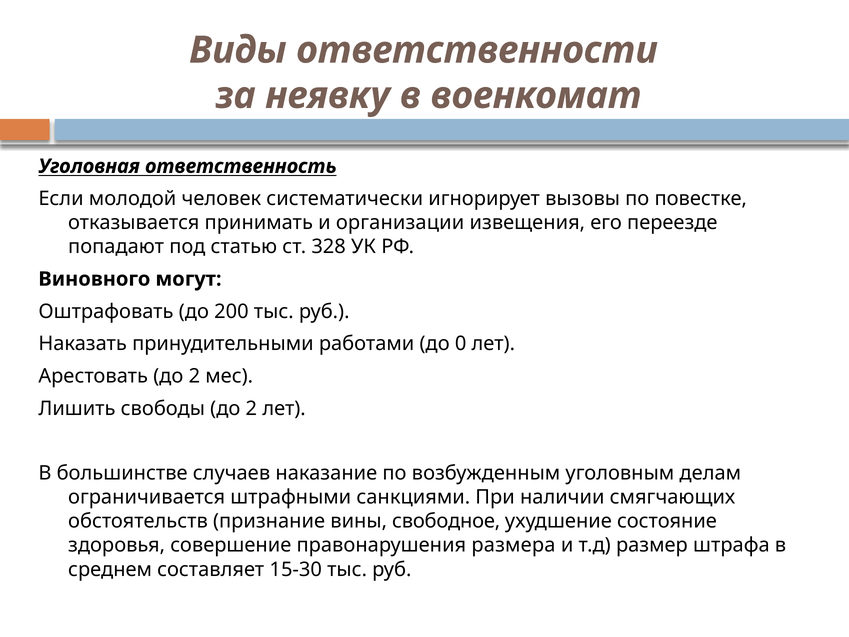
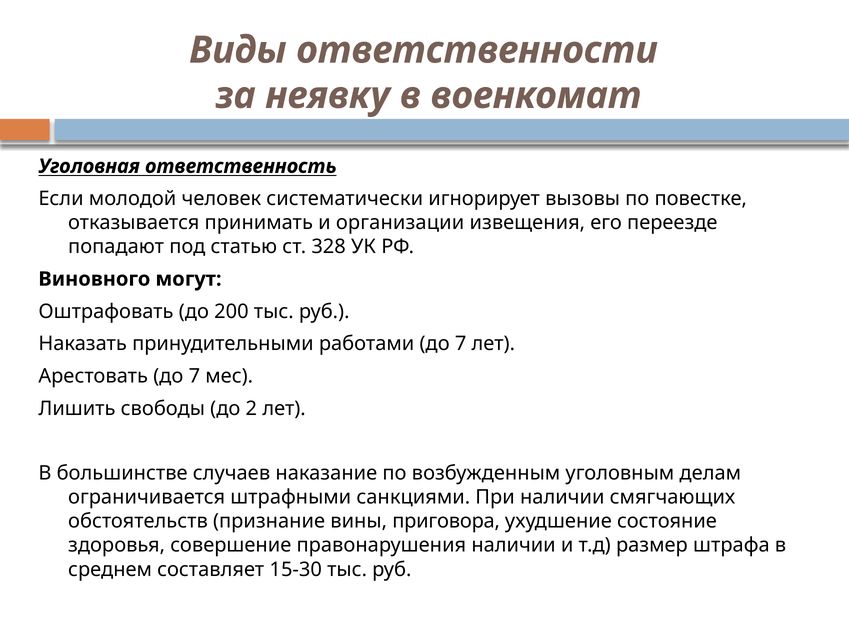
работами до 0: 0 -> 7 (461, 344)
Арестовать до 2: 2 -> 7 (194, 376)
свободное: свободное -> приговора (446, 521)
правонарушения размера: размера -> наличии (514, 545)
